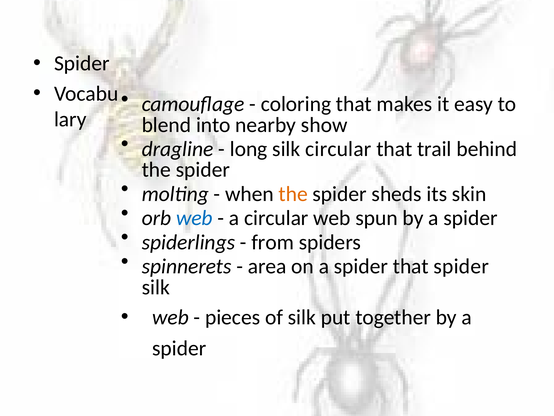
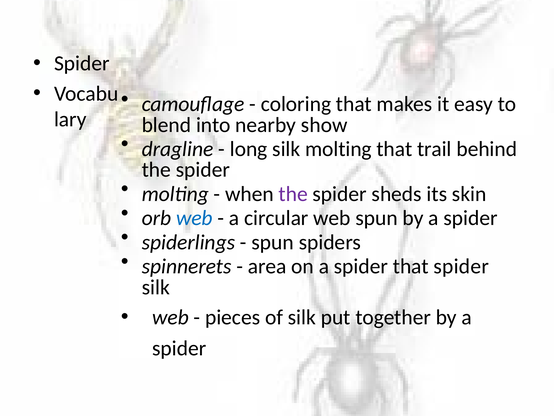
silk circular: circular -> molting (338, 149)
the colour: orange -> purple (293, 194)
from: from -> spun (273, 242)
